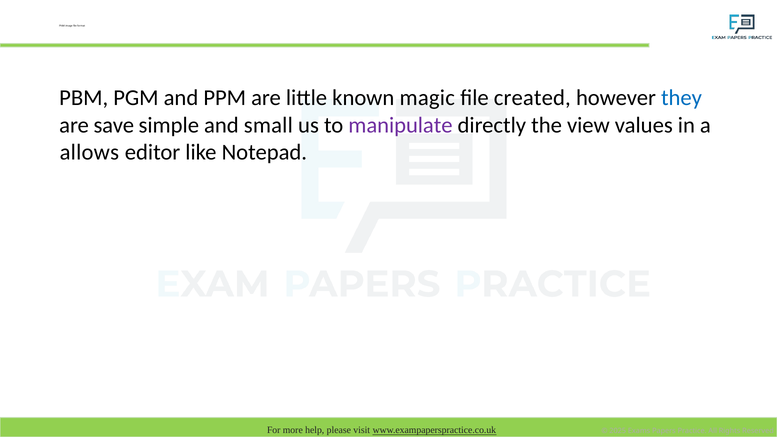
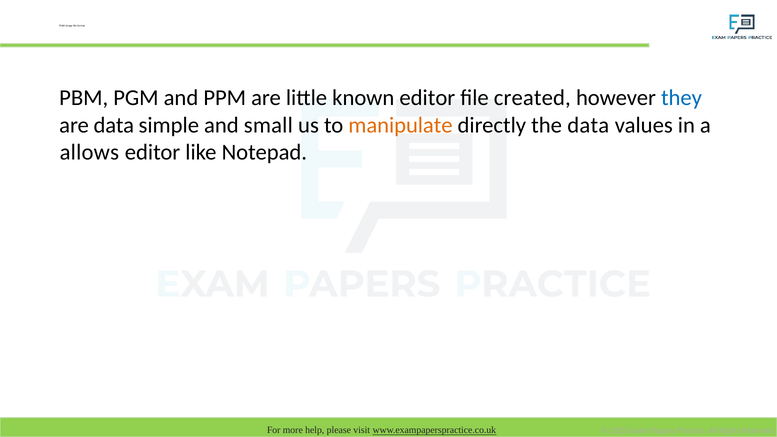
known magic: magic -> editor (427, 98)
are save: save -> data (114, 125)
manipulate colour: purple -> orange (400, 125)
the view: view -> data (588, 125)
